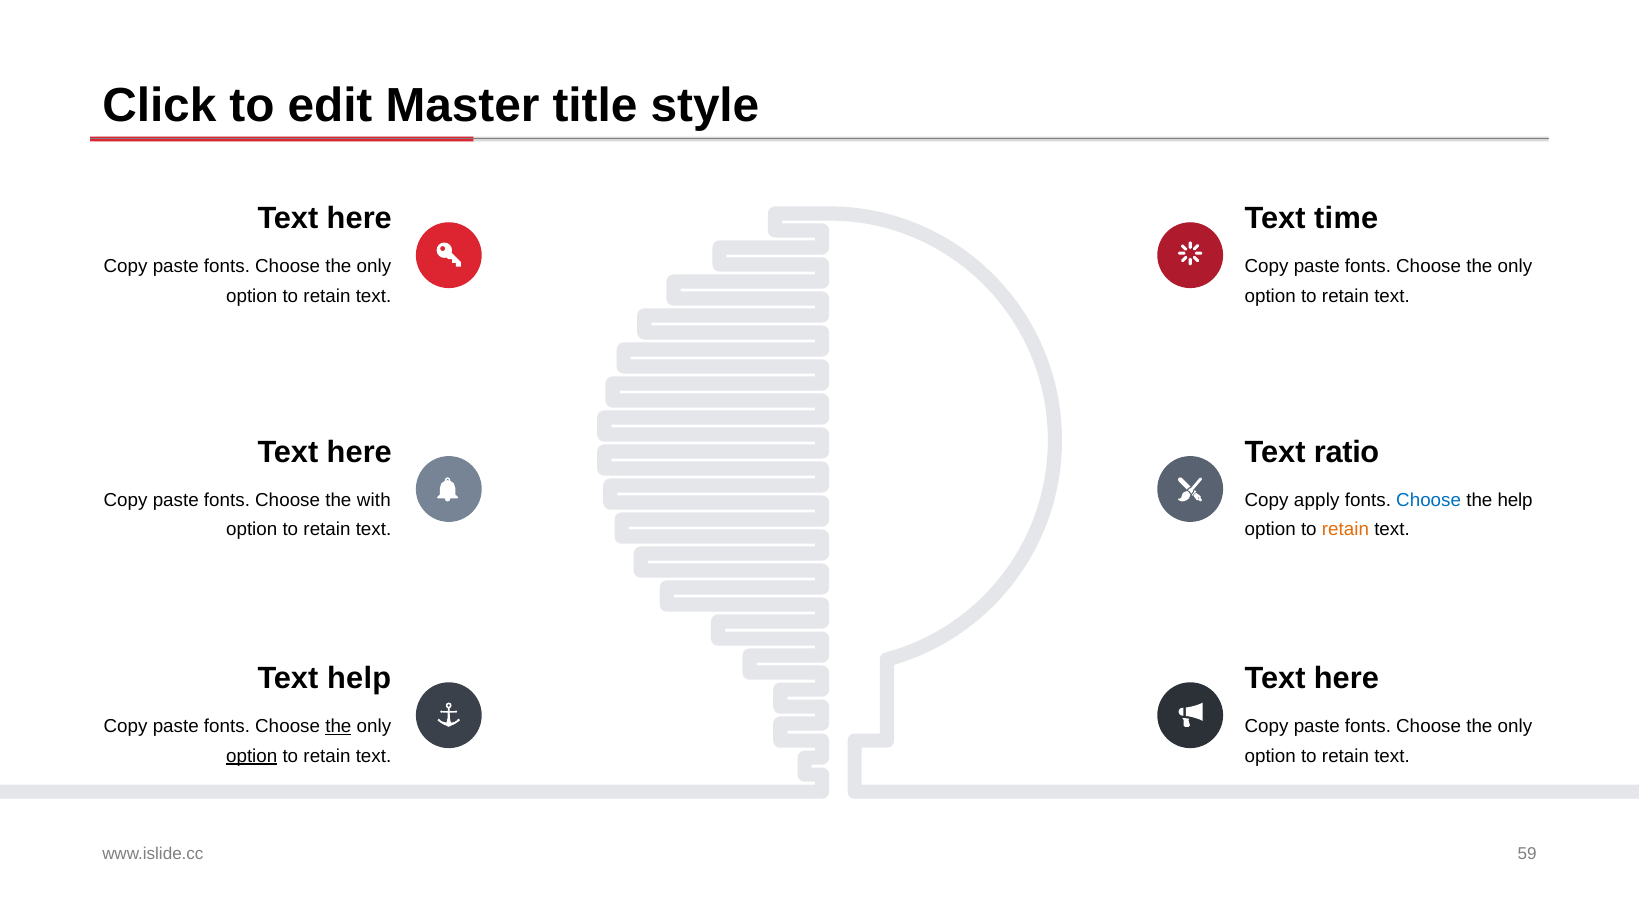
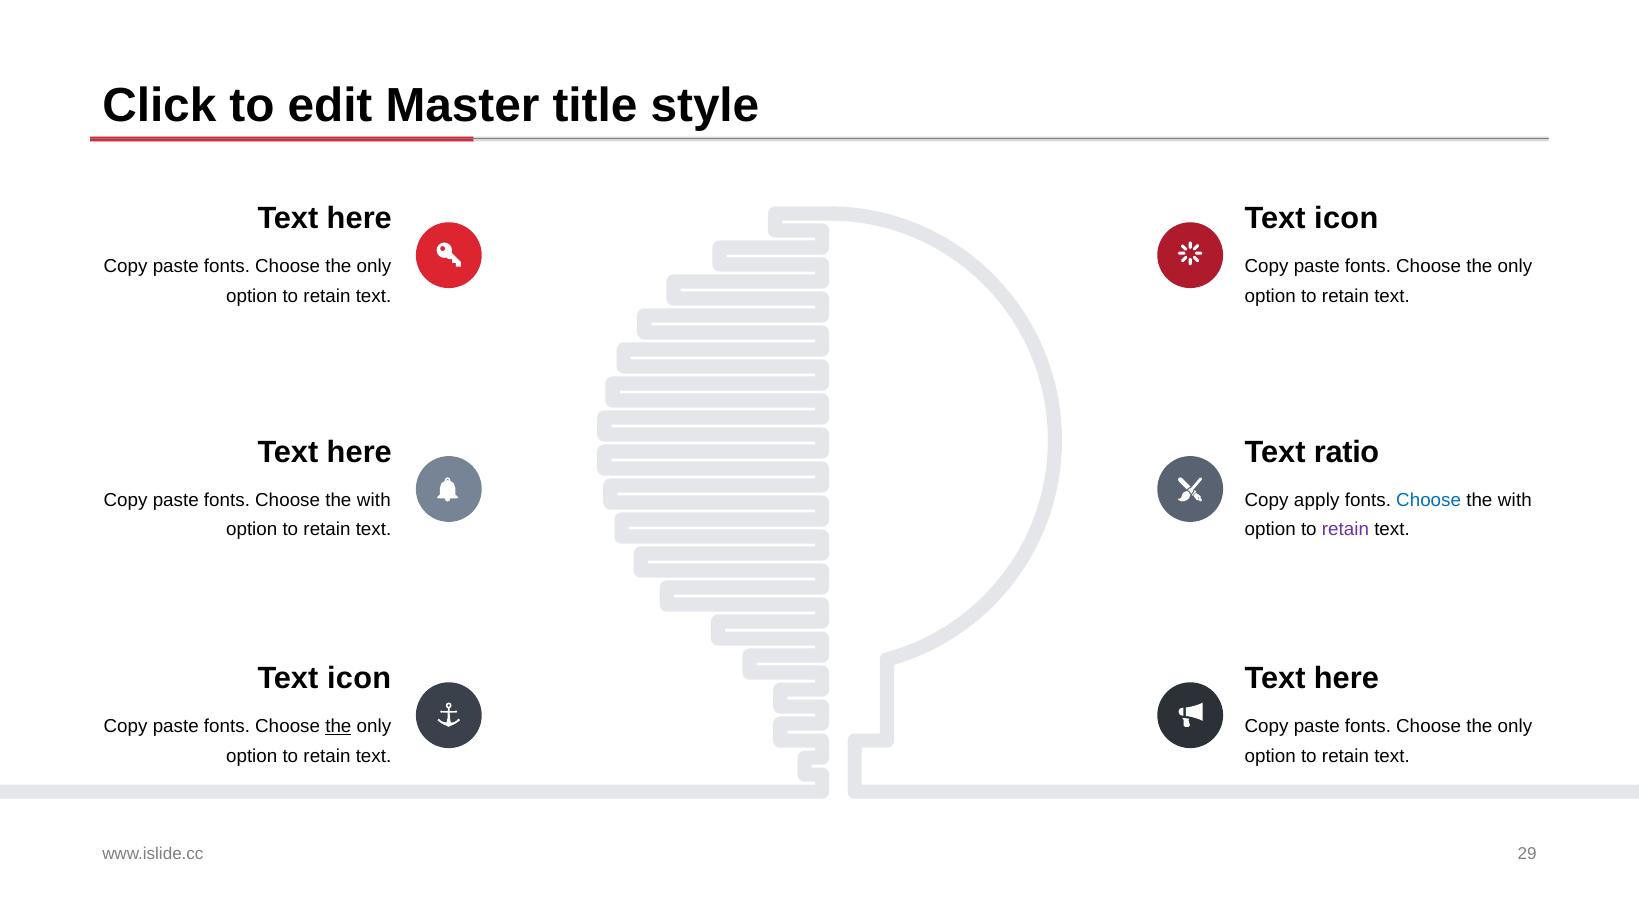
time: time -> icon (1346, 218)
help: help -> with (1515, 500)
retain colour: orange -> purple (1345, 530)
help: help -> icon (359, 678)
option underline: present -> none (252, 756)
59: 59 -> 29 (1527, 854)
